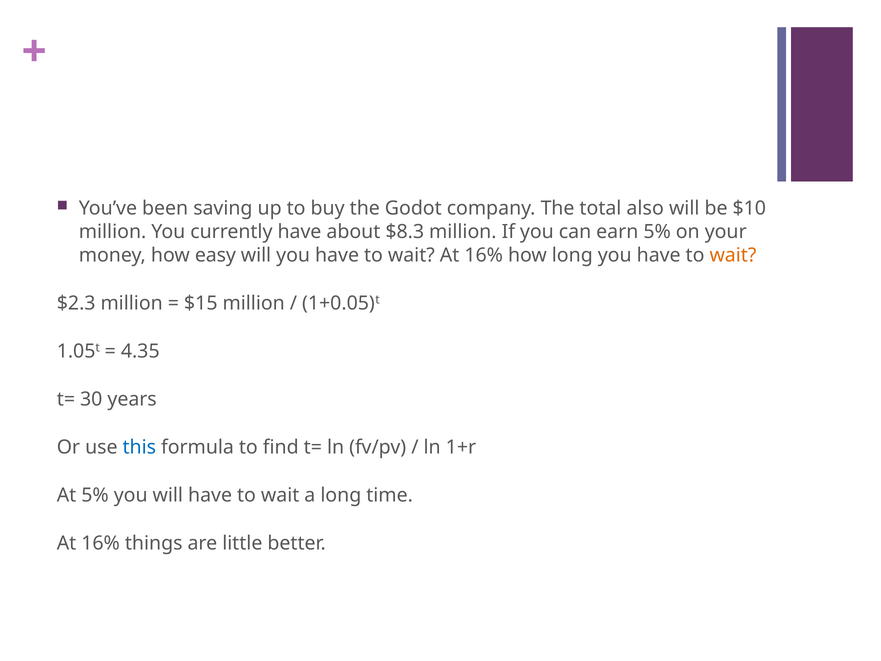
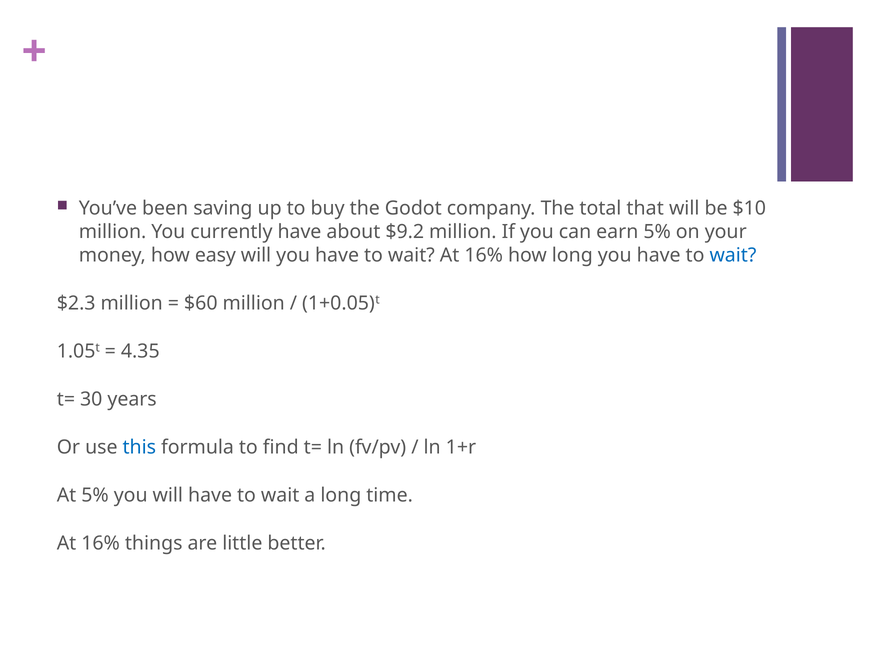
also: also -> that (645, 208)
$8.3: $8.3 -> $9.2 (405, 232)
wait colour: orange -> blue (733, 255)
$15: $15 -> $60 (201, 303)
